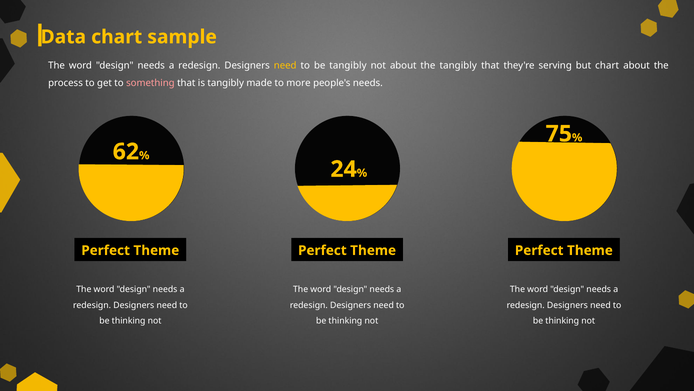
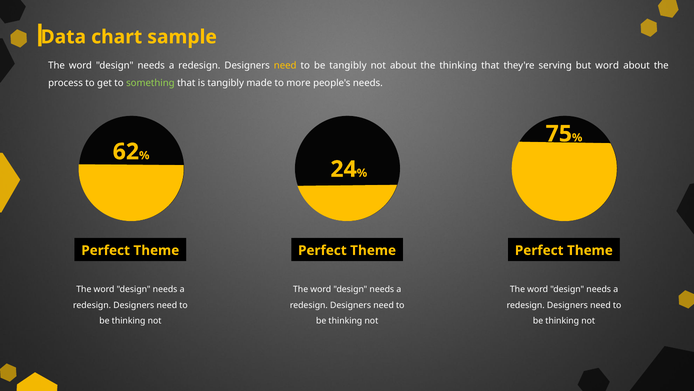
the tangibly: tangibly -> thinking (458, 65)
but chart: chart -> word (607, 65)
something colour: pink -> light green (150, 83)
